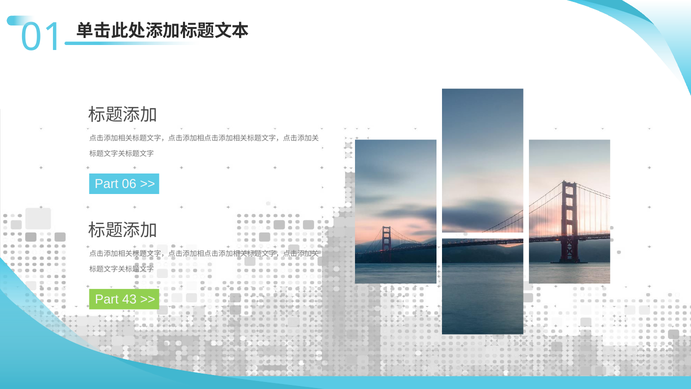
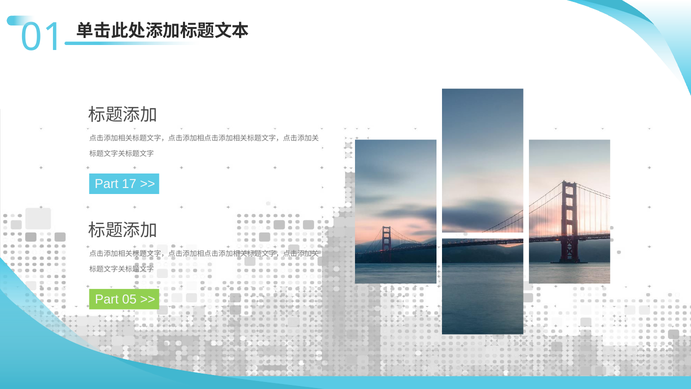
06: 06 -> 17 (129, 184)
43: 43 -> 05 (129, 299)
